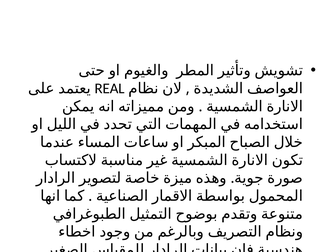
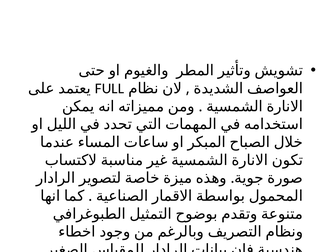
REAL: REAL -> FULL (109, 88)
